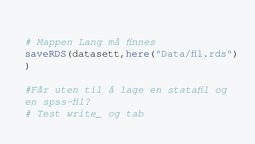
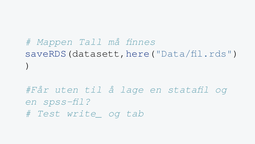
Lang: Lang -> Tall (90, 41)
